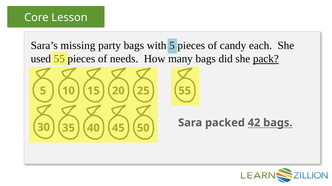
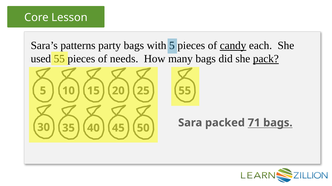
missing: missing -> patterns (78, 46)
candy underline: none -> present (233, 46)
42: 42 -> 71 (254, 123)
